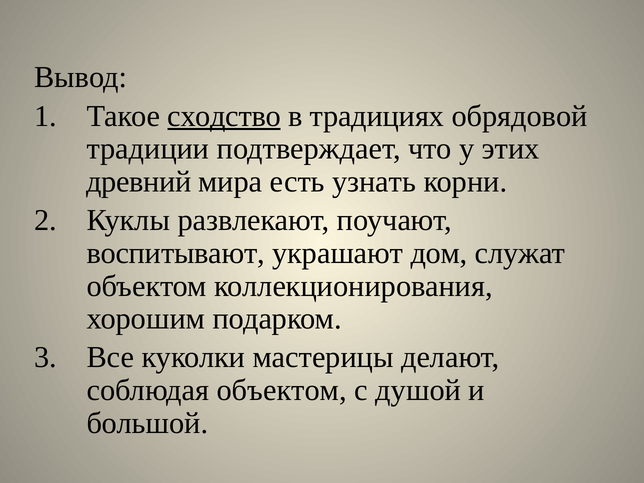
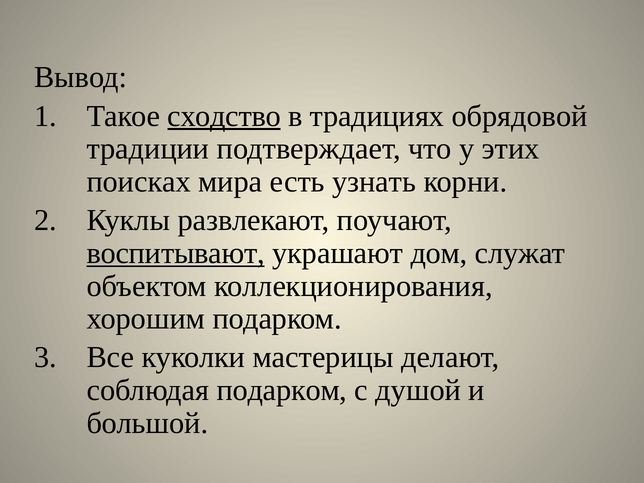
древний: древний -> поисках (139, 182)
воспитывают underline: none -> present (176, 253)
соблюдая объектом: объектом -> подарком (282, 390)
